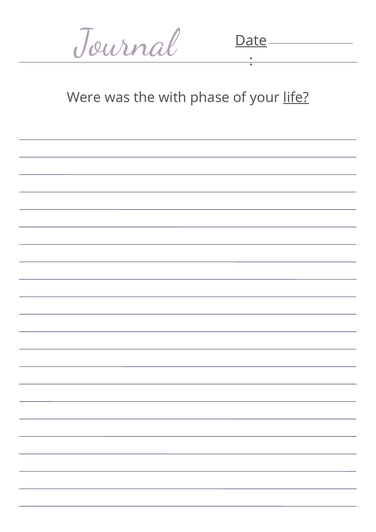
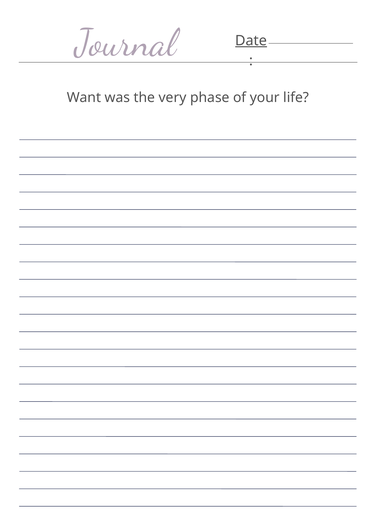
Were: Were -> Want (84, 98)
with: with -> very (173, 98)
life underline: present -> none (296, 98)
